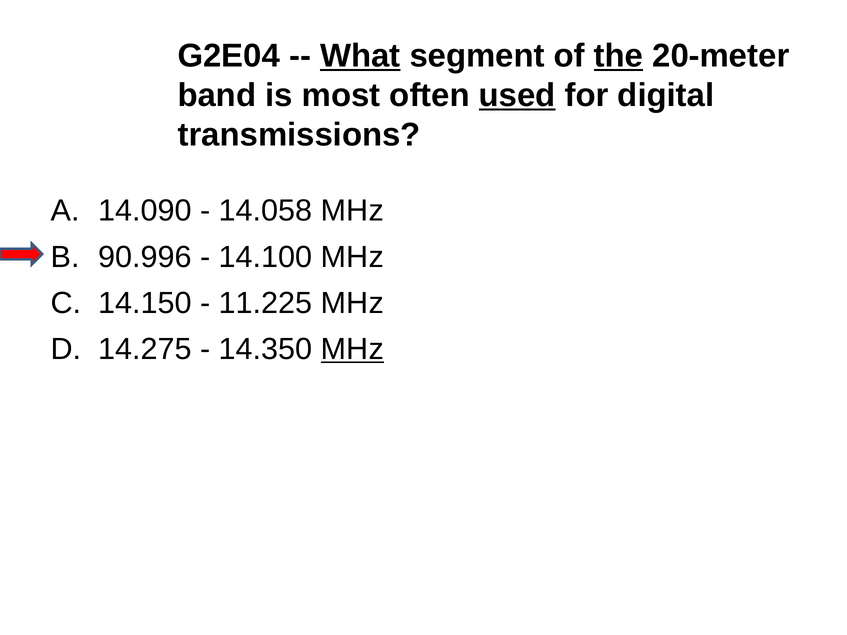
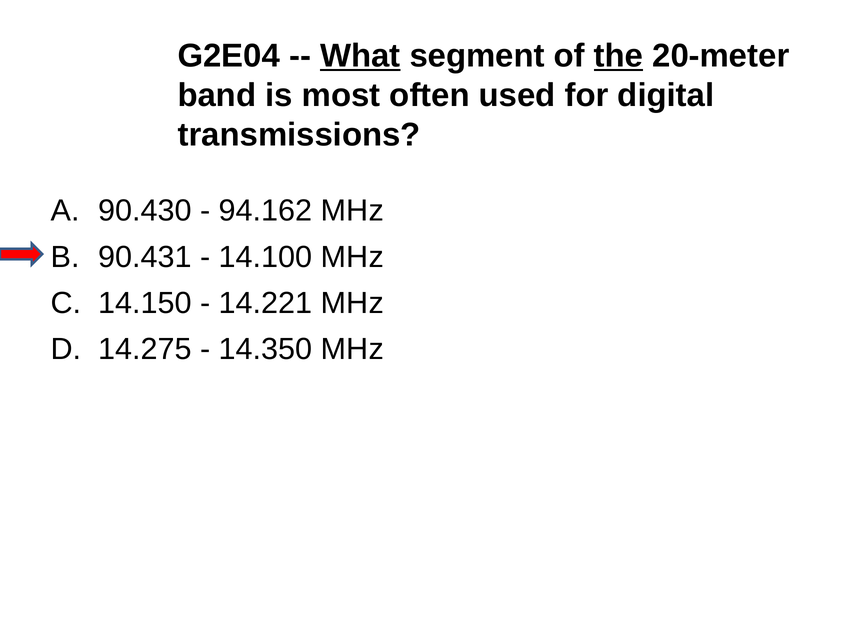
used underline: present -> none (517, 95)
14.090: 14.090 -> 90.430 (145, 211)
14.058: 14.058 -> 94.162 (266, 211)
90.996: 90.996 -> 90.431 (145, 257)
11.225: 11.225 -> 14.221 (266, 303)
MHz underline: present -> none (352, 349)
